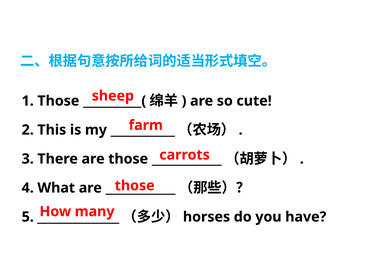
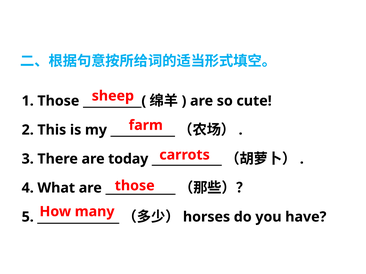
are those: those -> today (128, 159)
